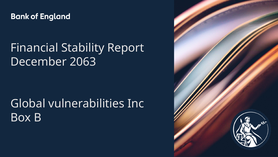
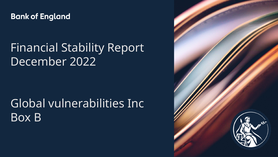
2063: 2063 -> 2022 (83, 62)
